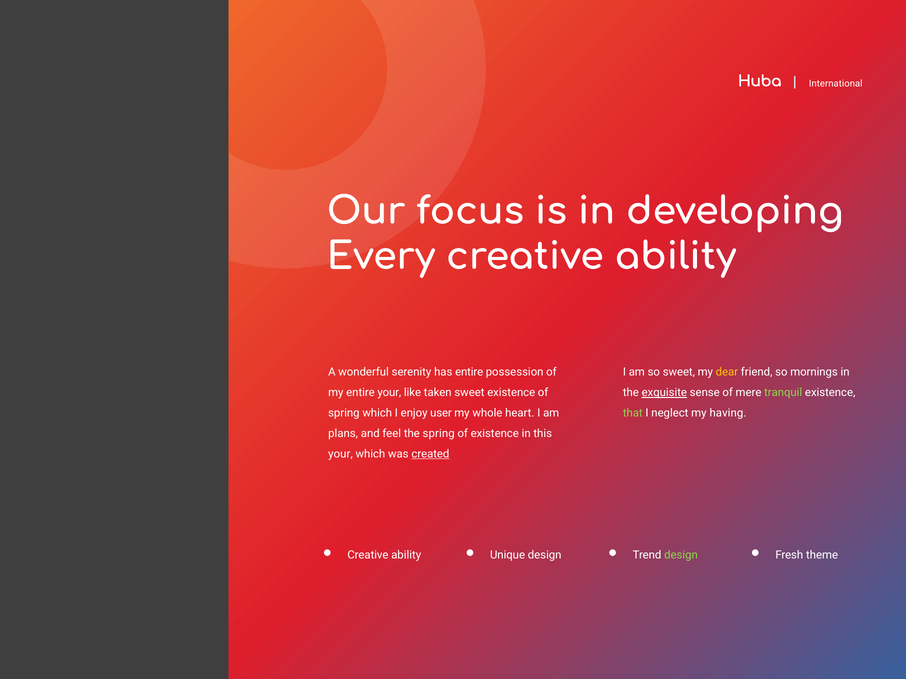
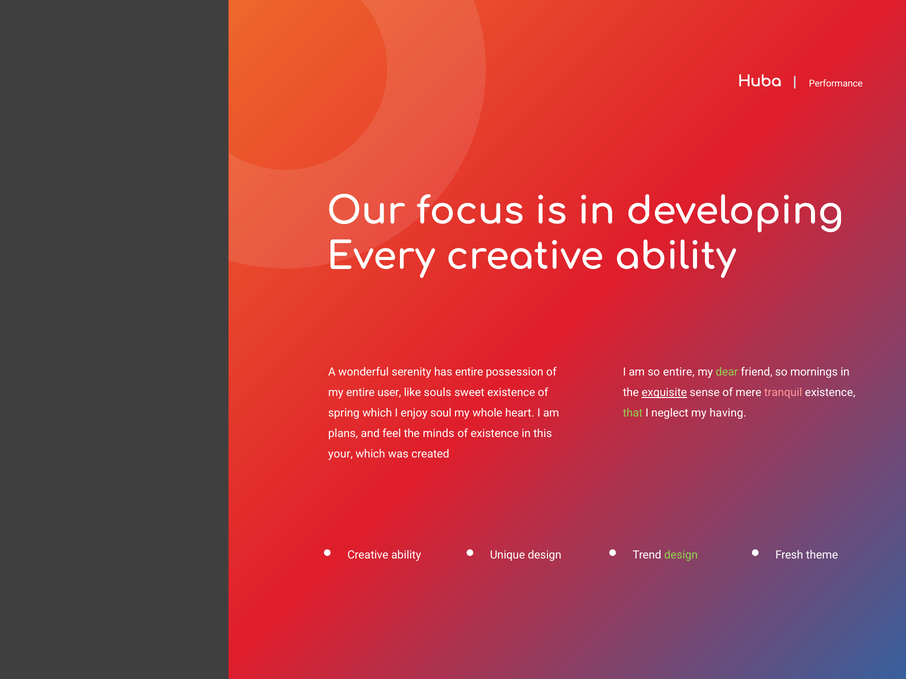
International: International -> Performance (836, 84)
so sweet: sweet -> entire (679, 372)
dear colour: yellow -> light green (727, 372)
entire your: your -> user (389, 393)
taken: taken -> souls (438, 393)
tranquil colour: light green -> pink (783, 393)
user: user -> soul (441, 413)
the spring: spring -> minds (439, 434)
created underline: present -> none (430, 454)
